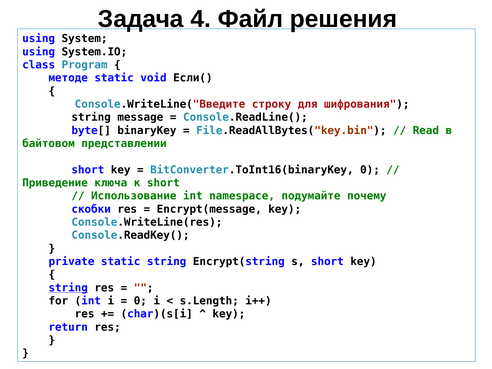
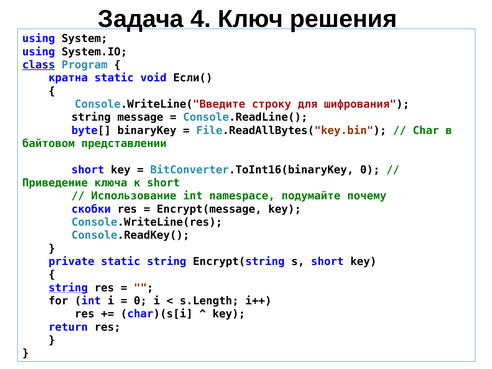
Файл: Файл -> Ключ (251, 19)
class underline: none -> present (39, 65)
методе: методе -> кратна (68, 78)
Read: Read -> Char (426, 130)
